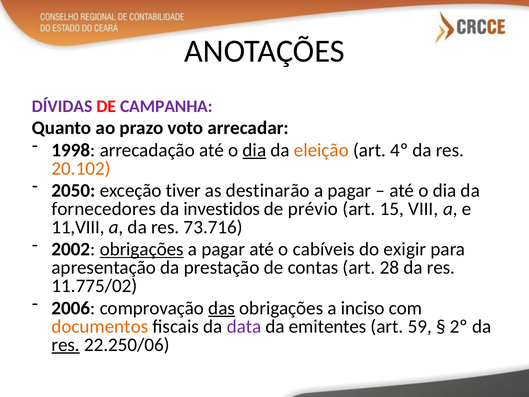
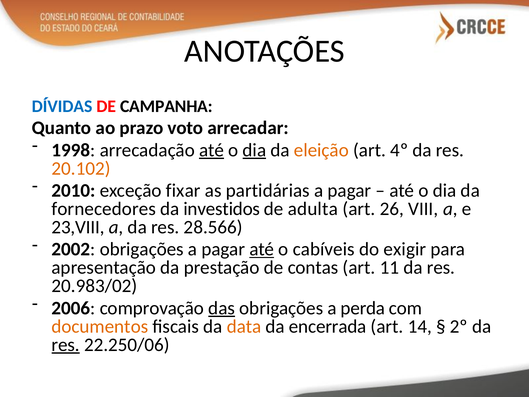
DÍVIDAS colour: purple -> blue (62, 106)
CAMPANHA colour: purple -> black (166, 106)
até underline: none -> present (212, 150)
2050: 2050 -> 2010 (74, 190)
tiver: tiver -> fixar (183, 190)
destinarão: destinarão -> partidárias (268, 190)
prévio: prévio -> adulta (313, 209)
15: 15 -> 26 (392, 209)
11,VIII: 11,VIII -> 23,VIII (78, 227)
73.716: 73.716 -> 28.566 (213, 227)
obrigações underline: present -> none (142, 249)
até underline: none -> present (262, 249)
28: 28 -> 11 (389, 267)
11.775/02: 11.775/02 -> 20.983/02 (94, 286)
inciso: inciso -> perda (363, 308)
data colour: purple -> orange (244, 326)
emitentes: emitentes -> encerrada (328, 326)
59: 59 -> 14 (420, 326)
